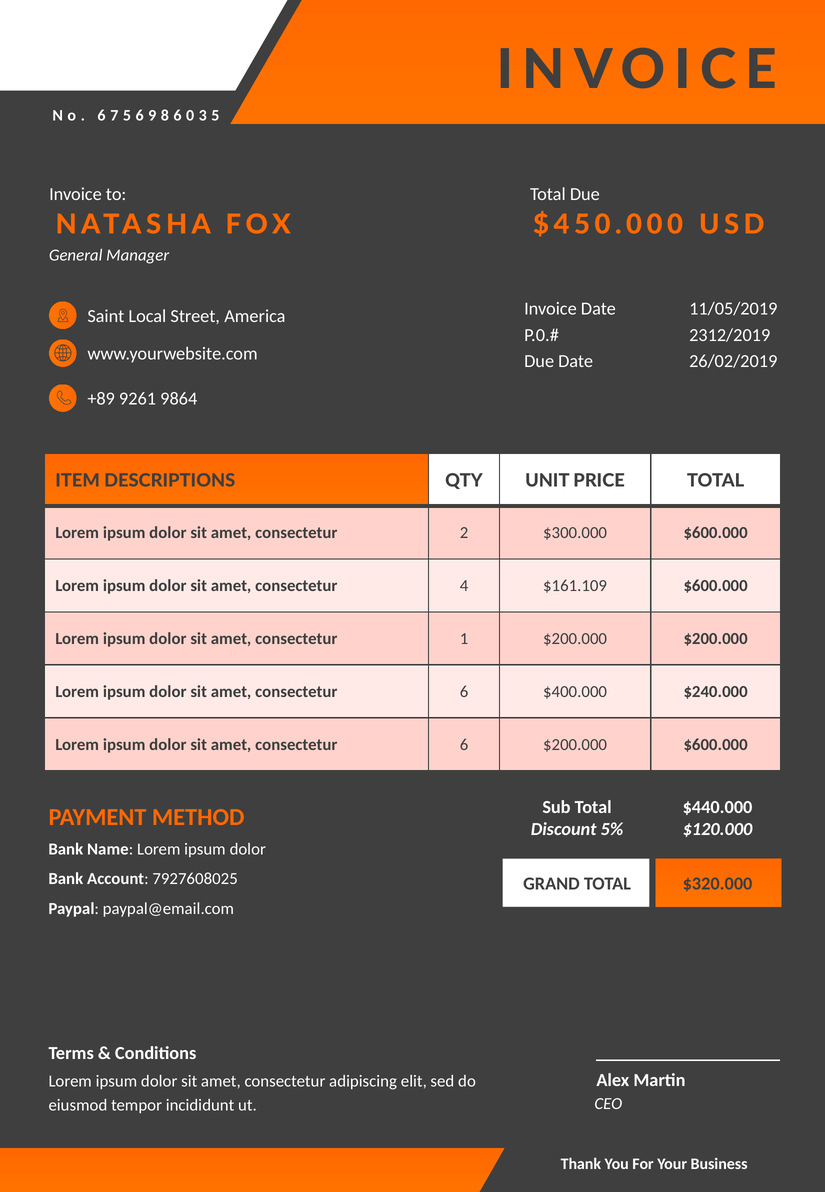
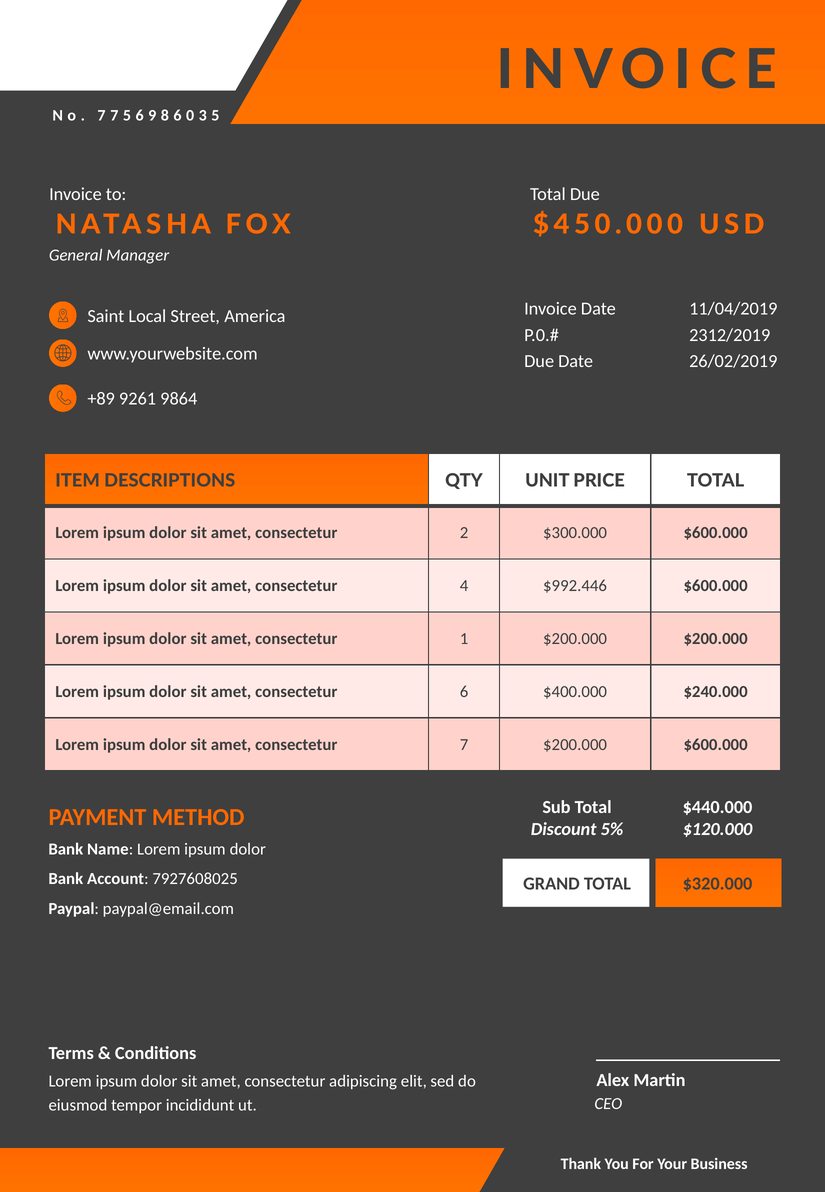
6: 6 -> 7 (102, 115)
11/05/2019: 11/05/2019 -> 11/04/2019 (733, 308)
$161.109: $161.109 -> $992.446 (575, 586)
6: 6 -> 7 (464, 744)
